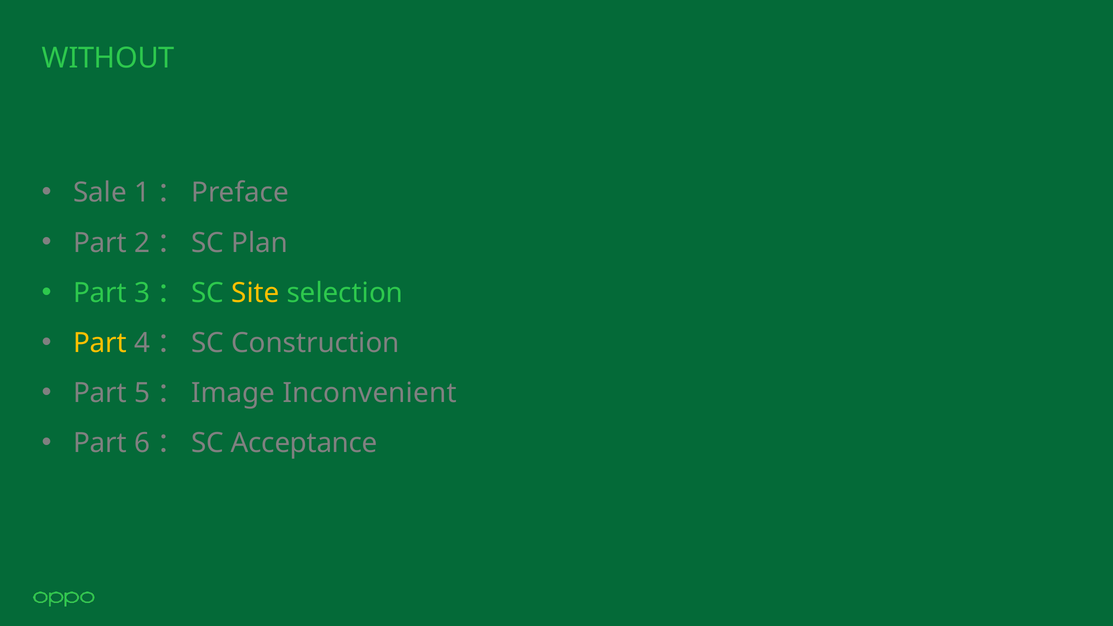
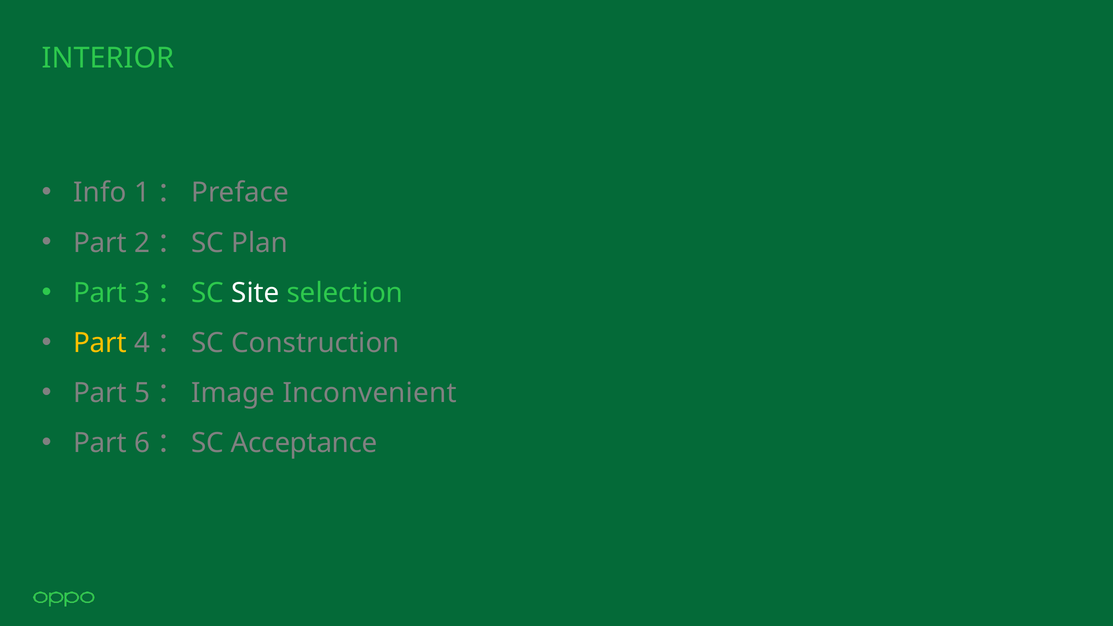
WITHOUT: WITHOUT -> INTERIOR (108, 58)
Sale: Sale -> Info (100, 193)
Site colour: yellow -> white (255, 293)
